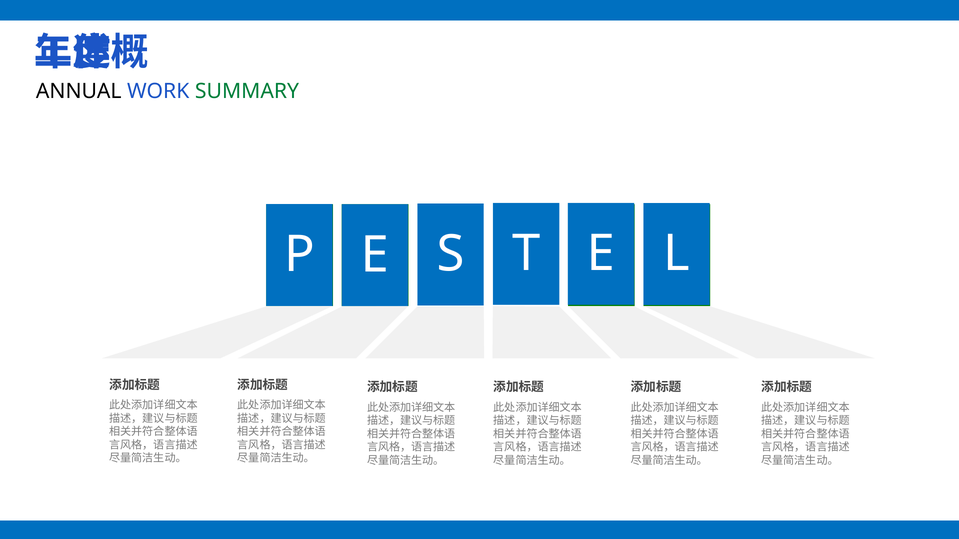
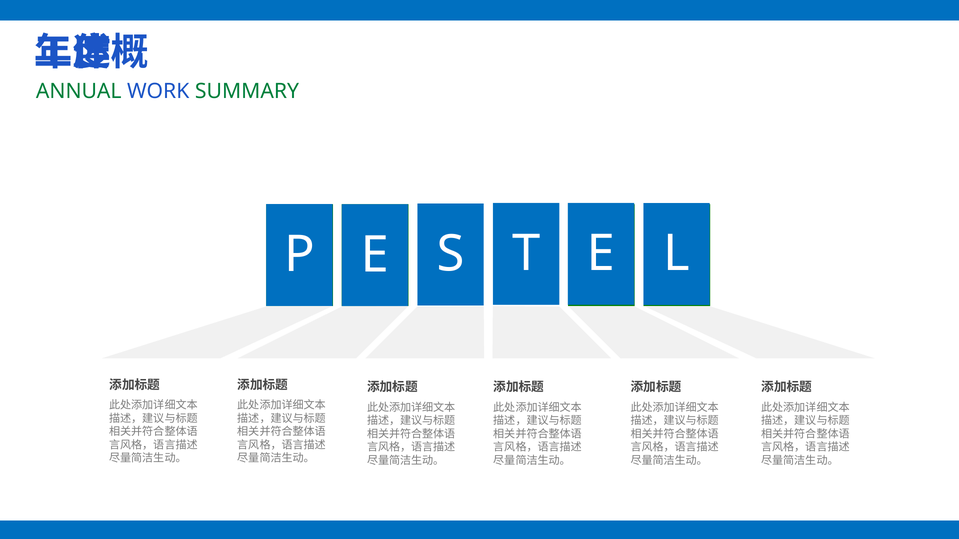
ANNUAL colour: black -> green (79, 91)
